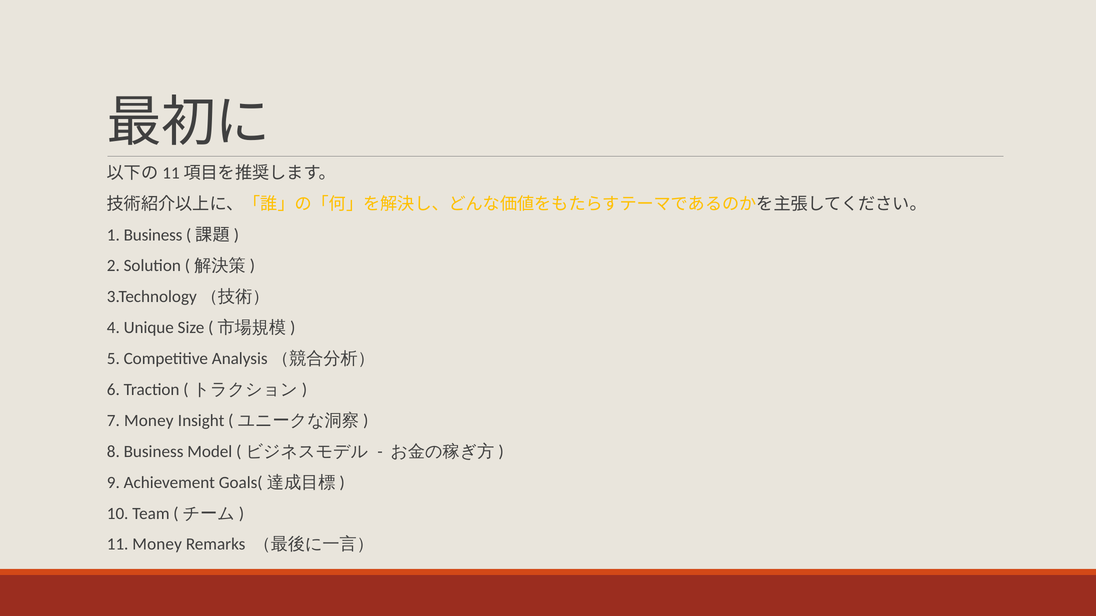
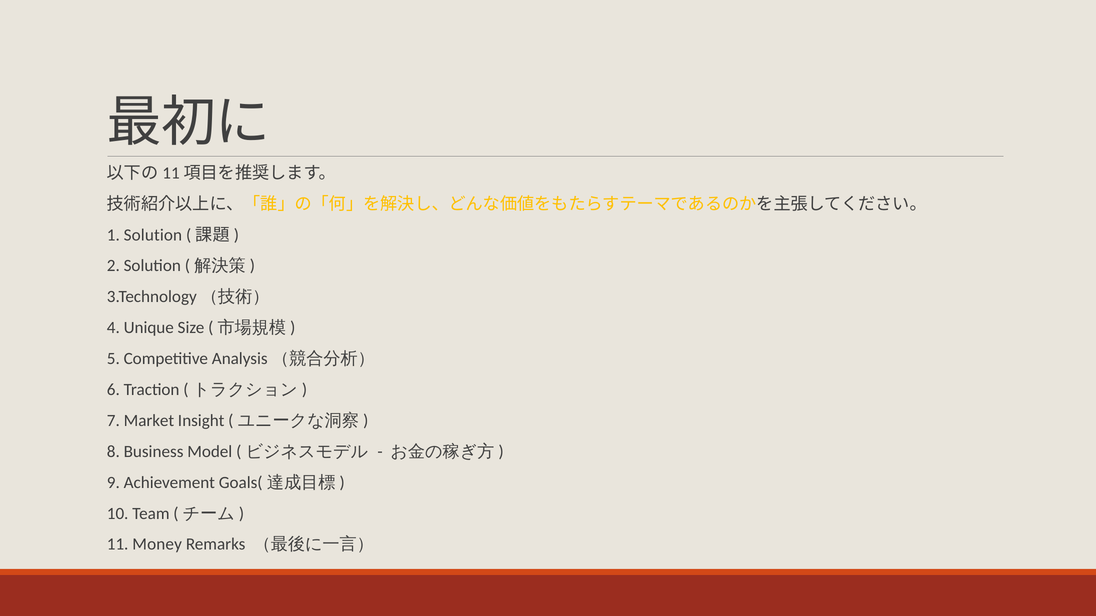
1 Business: Business -> Solution (153, 235)
7 Money: Money -> Market (149, 421)
